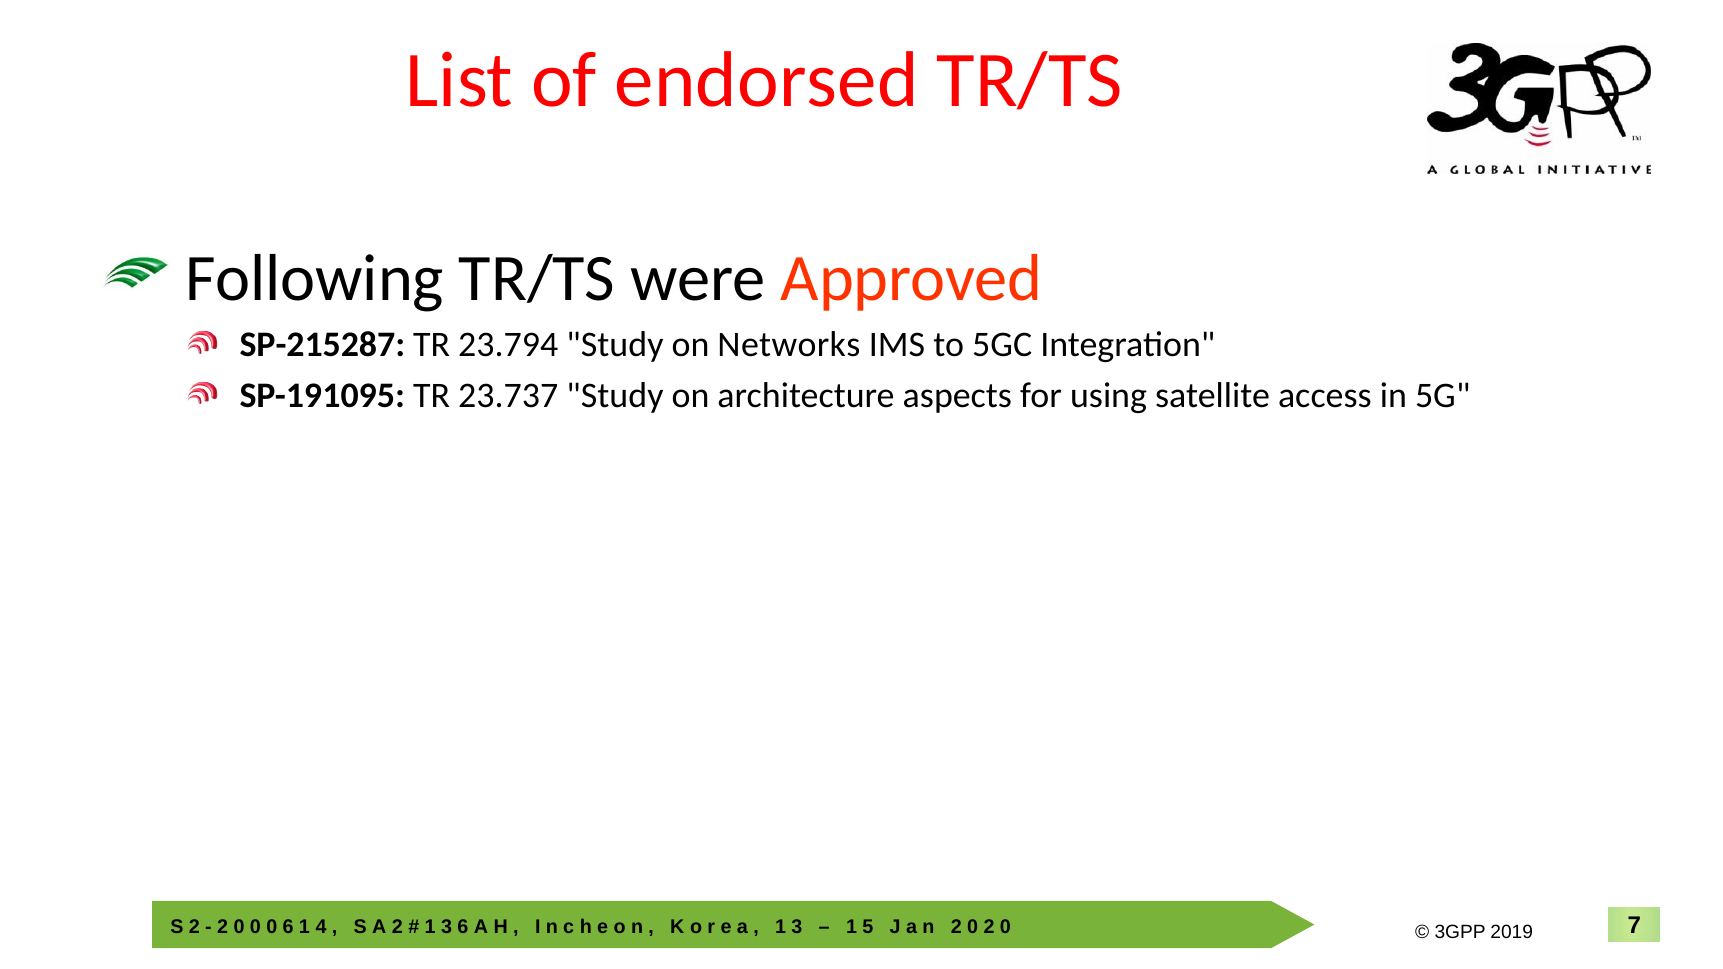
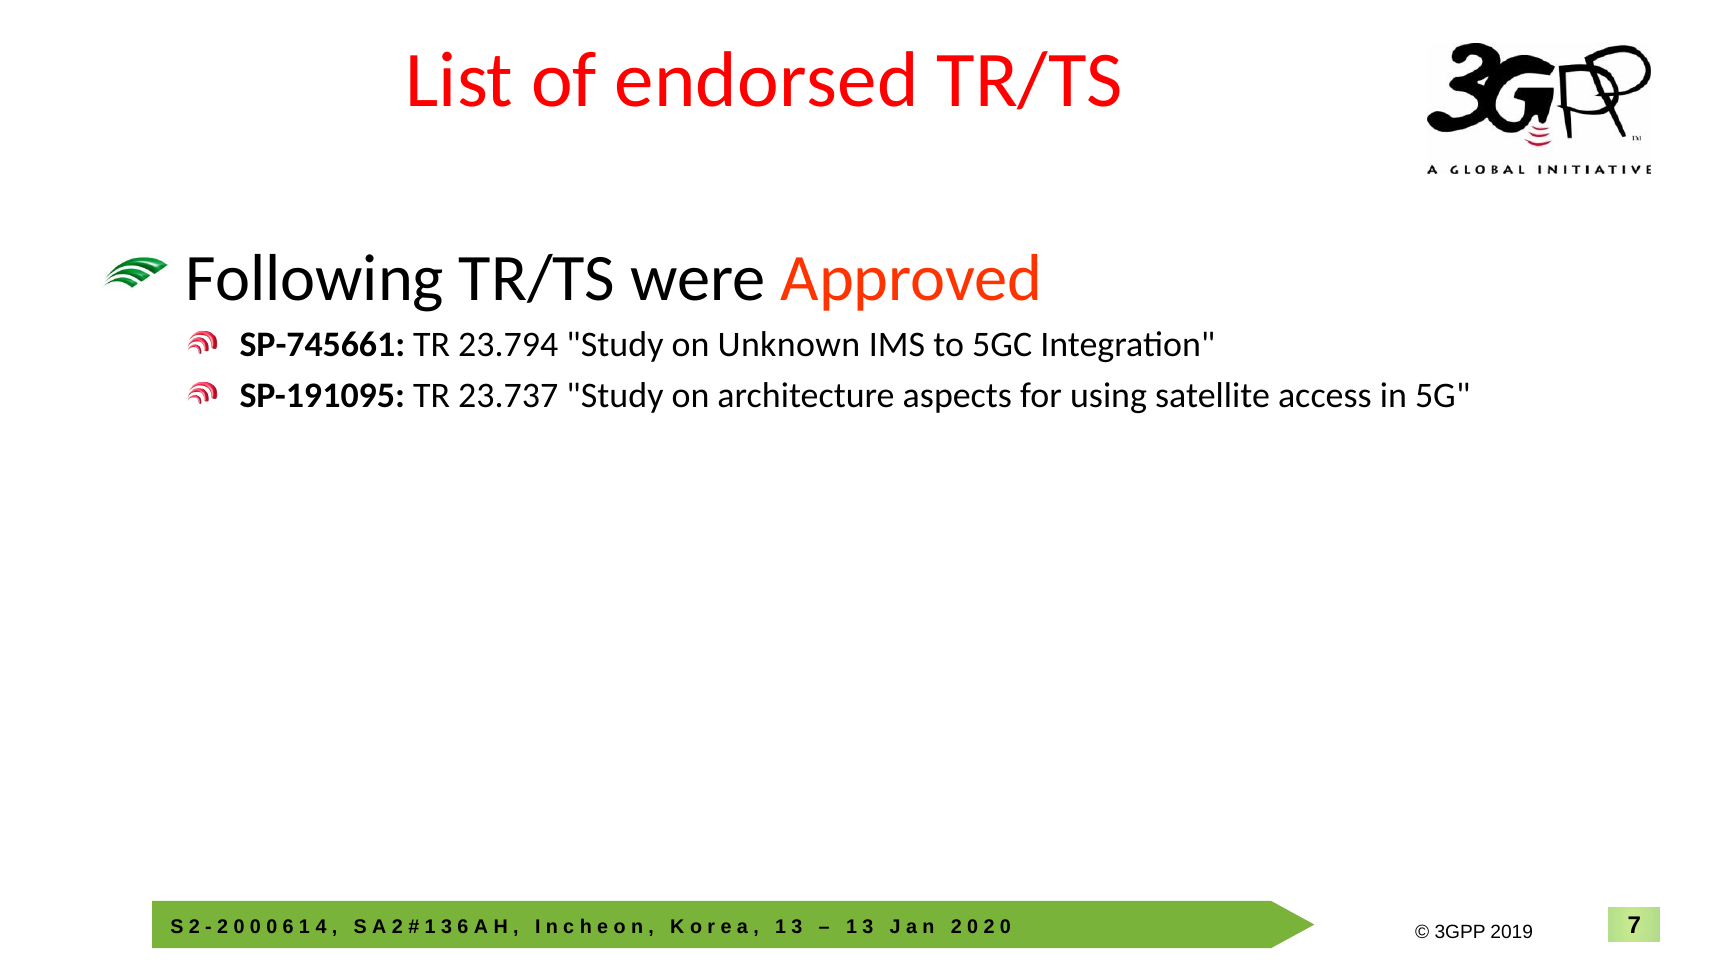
SP-215287: SP-215287 -> SP-745661 (322, 345)
Networks: Networks -> Unknown (789, 345)
5: 5 -> 3 (868, 927)
